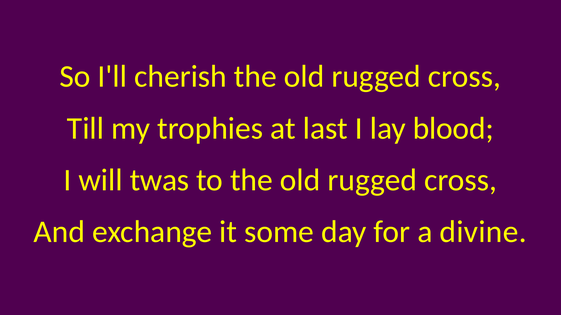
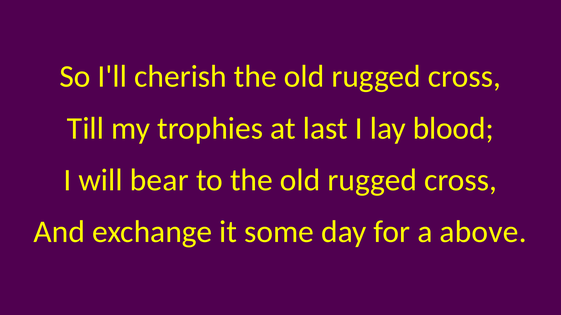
twas: twas -> bear (159, 180)
divine: divine -> above (483, 232)
